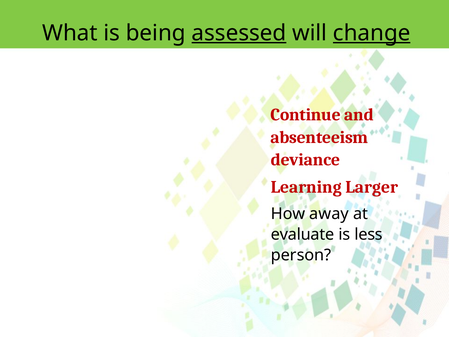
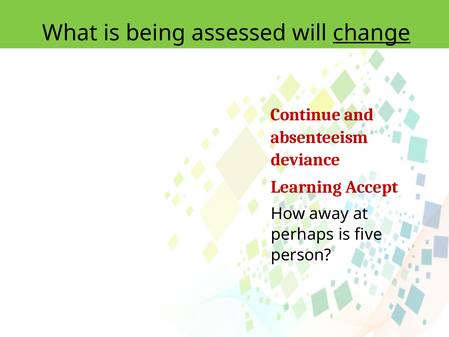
assessed underline: present -> none (239, 33)
Larger: Larger -> Accept (372, 187)
evaluate: evaluate -> perhaps (302, 234)
less: less -> five (368, 234)
